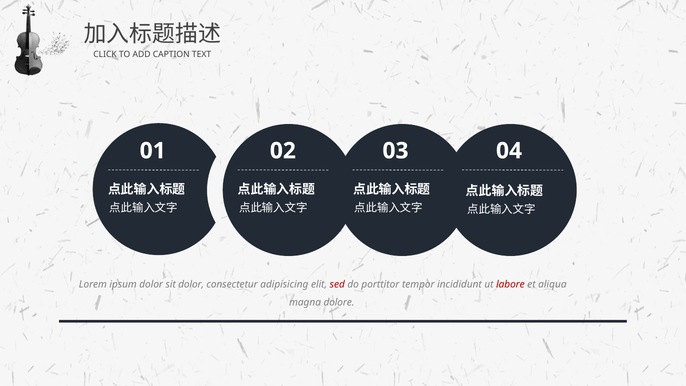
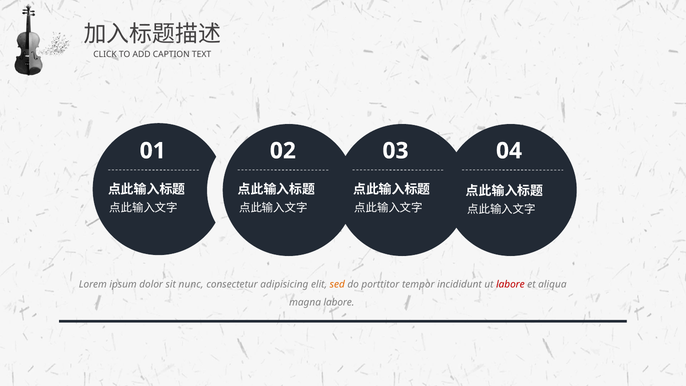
sit dolor: dolor -> nunc (191, 284)
sed colour: red -> orange (337, 284)
magna dolore: dolore -> labore (339, 302)
